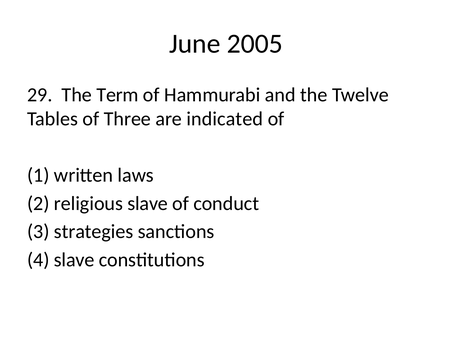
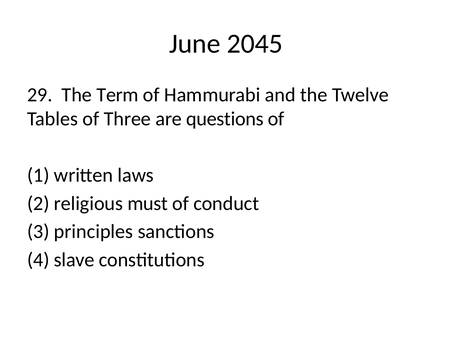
2005: 2005 -> 2045 (255, 44)
indicated: indicated -> questions (225, 119)
religious slave: slave -> must (148, 203)
strategies: strategies -> principles (94, 232)
